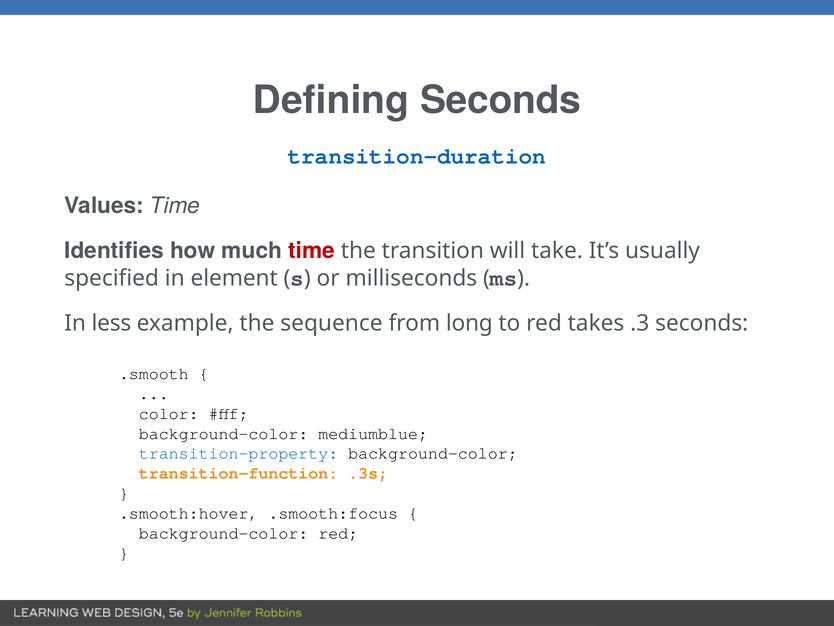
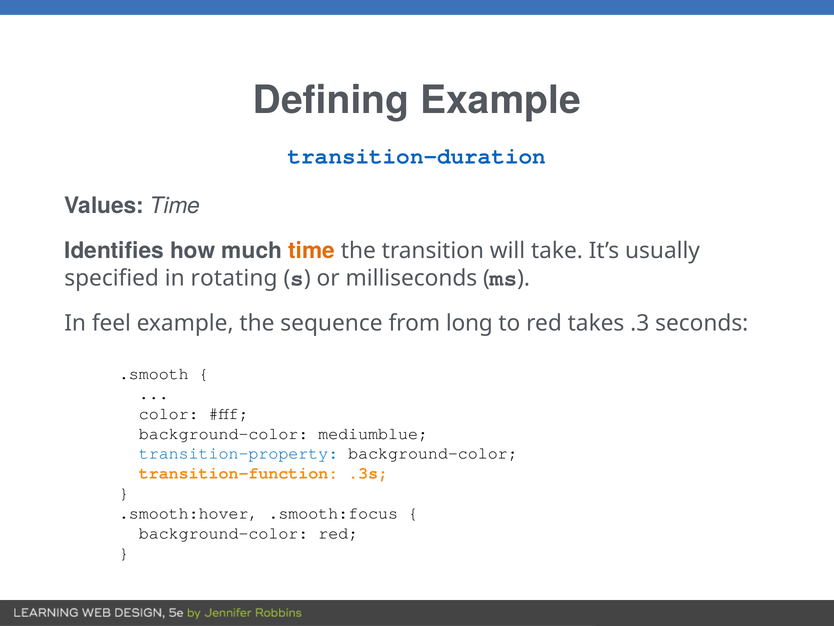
Defining Seconds: Seconds -> Example (500, 100)
time colour: red -> orange (312, 251)
element: element -> rotating (234, 278)
less: less -> feel (111, 323)
